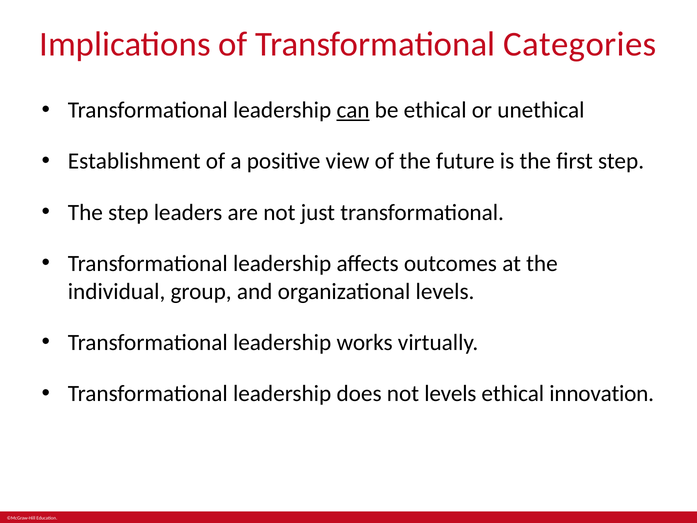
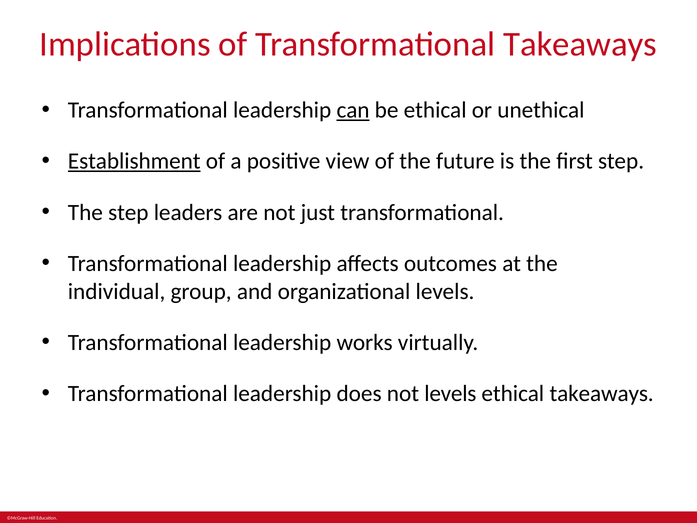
Transformational Categories: Categories -> Takeaways (580, 44)
Establishment underline: none -> present (134, 161)
ethical innovation: innovation -> takeaways (602, 393)
